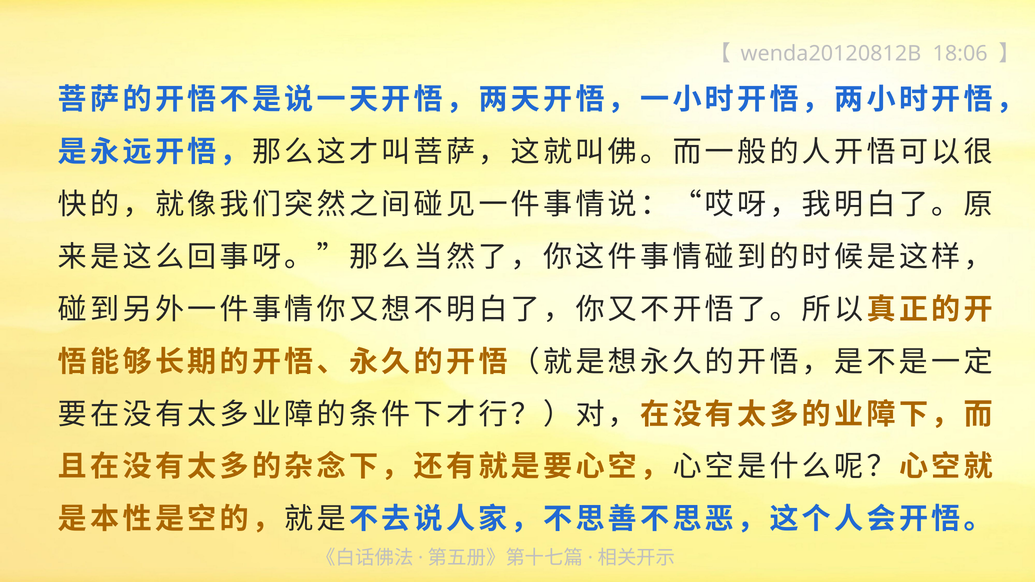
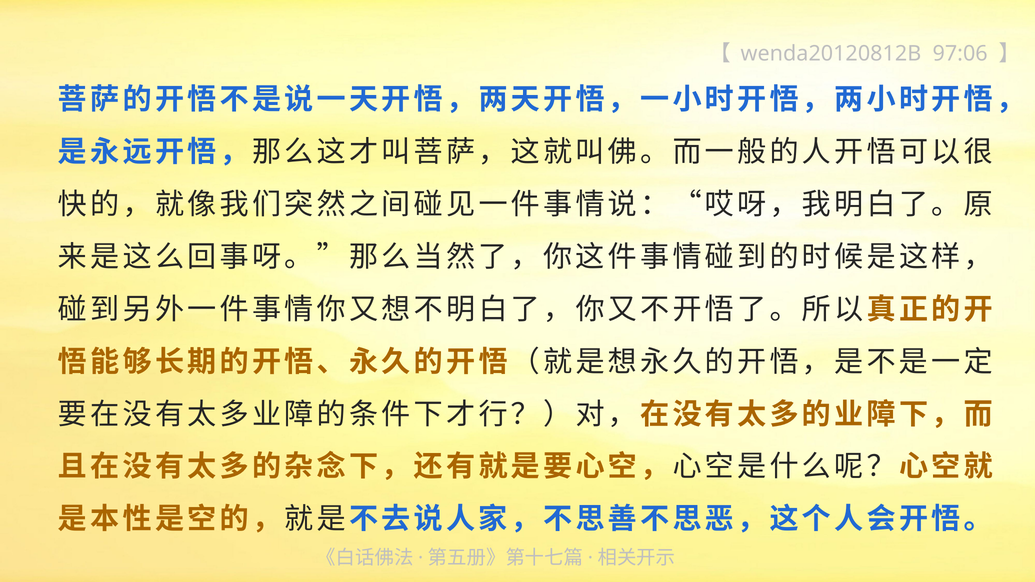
18:06: 18:06 -> 97:06 (960, 54)
